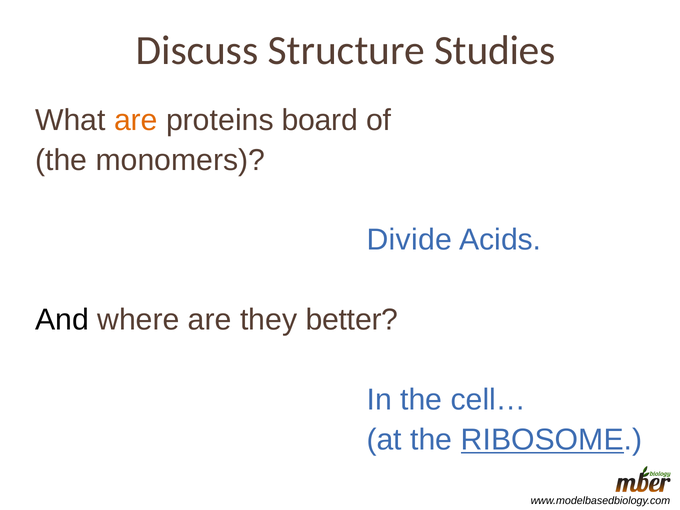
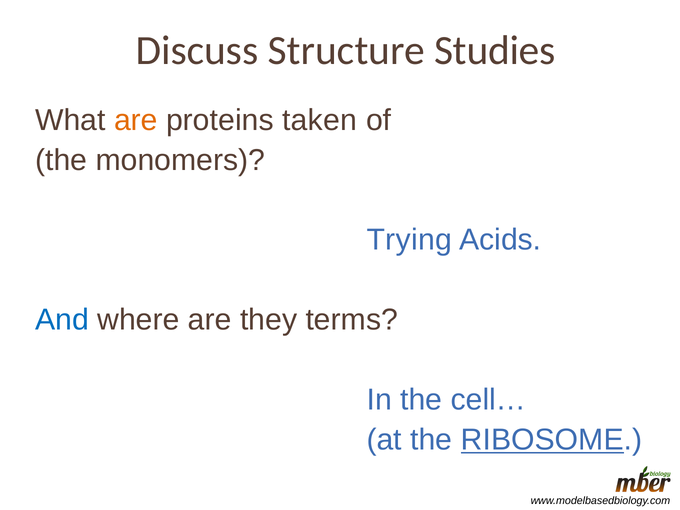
board: board -> taken (320, 120)
Divide: Divide -> Trying (409, 240)
And colour: black -> blue (62, 320)
better: better -> terms (352, 320)
